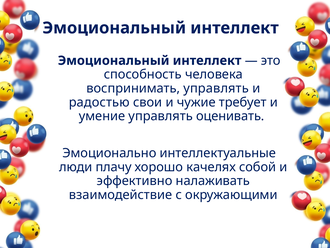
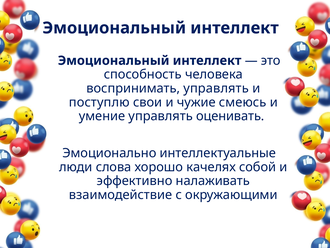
радостью: радостью -> поступлю (99, 102)
требует: требует -> смеюсь (243, 102)
плачу: плачу -> слова (114, 167)
